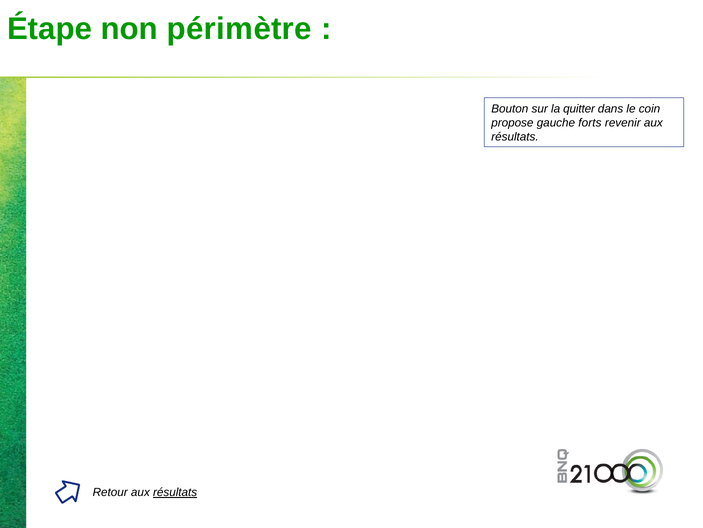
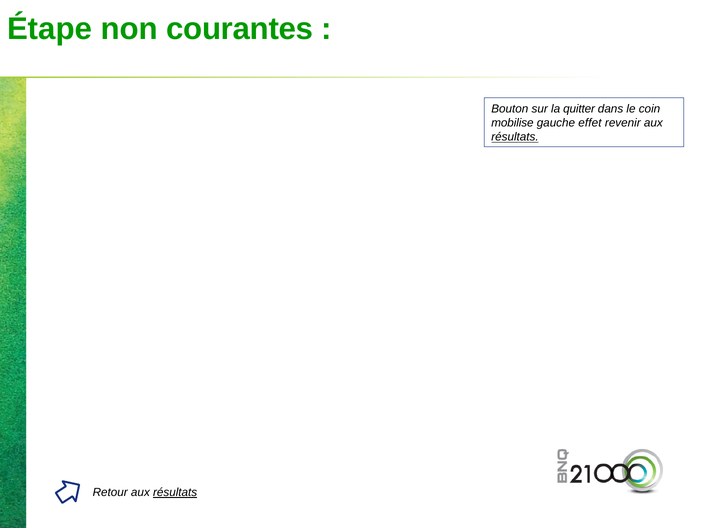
périmètre: périmètre -> courantes (240, 29)
propose: propose -> mobilise (512, 123)
forts: forts -> effet (590, 123)
résultats underline: none -> present (515, 137)
